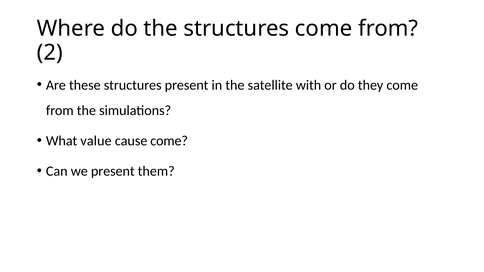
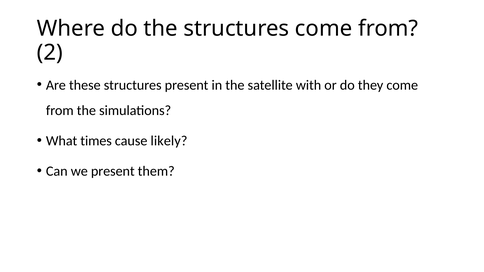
value: value -> times (96, 141)
cause come: come -> likely (169, 141)
